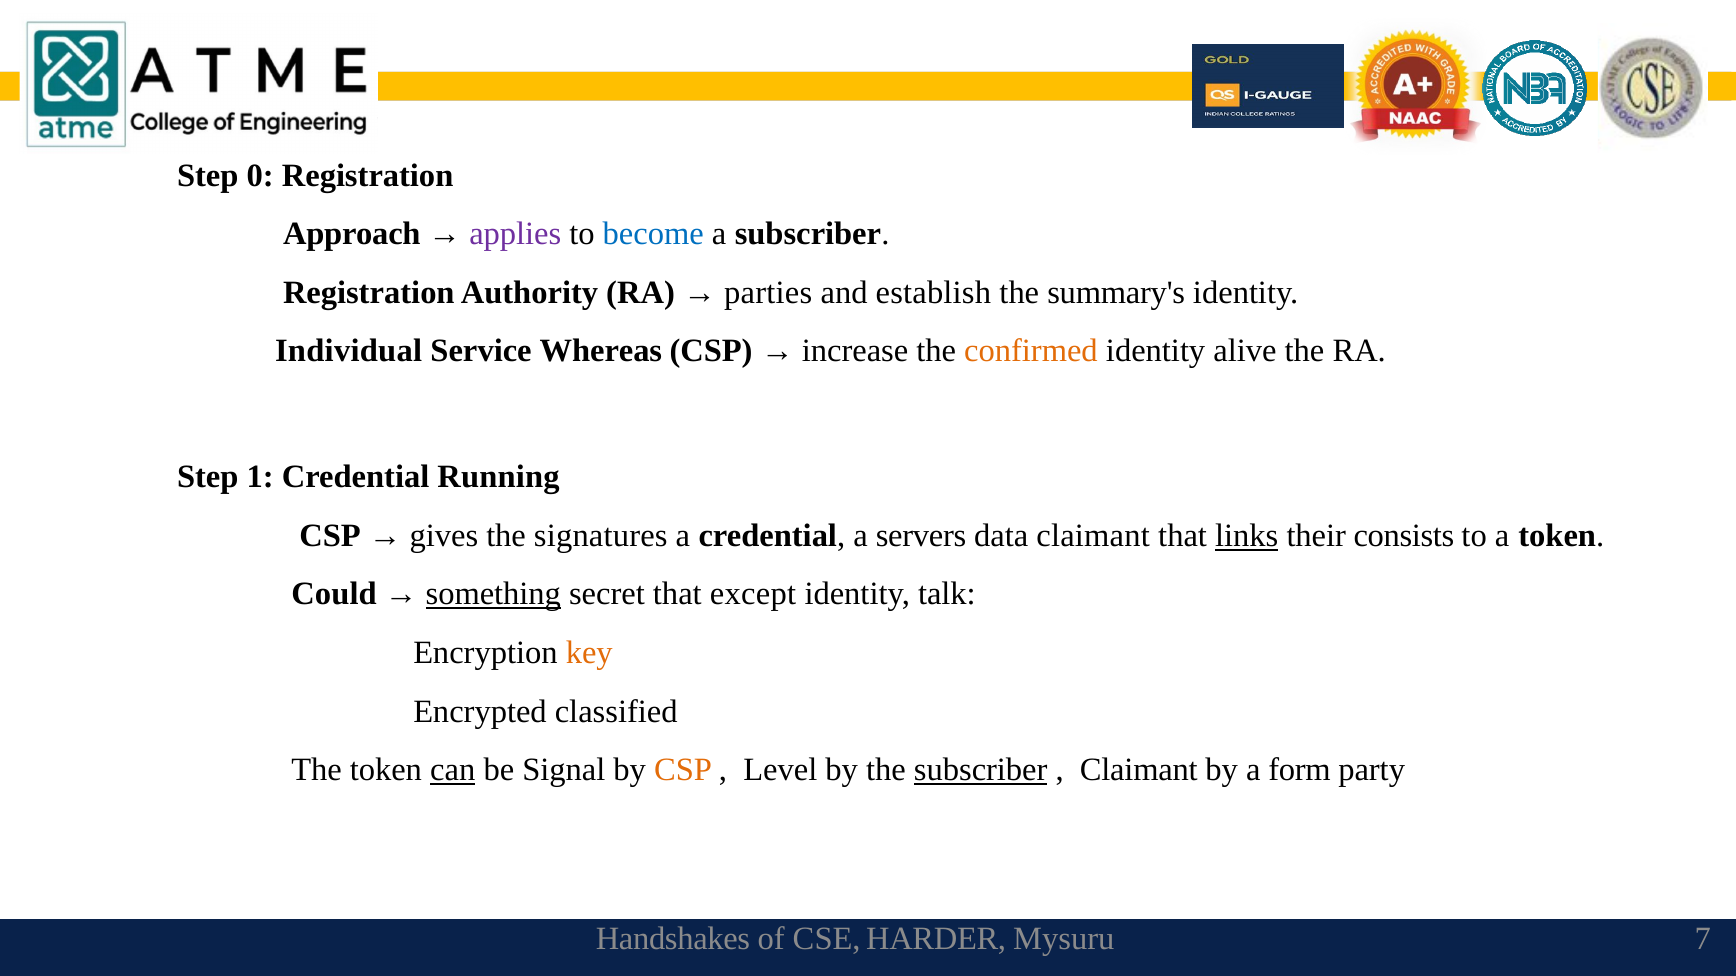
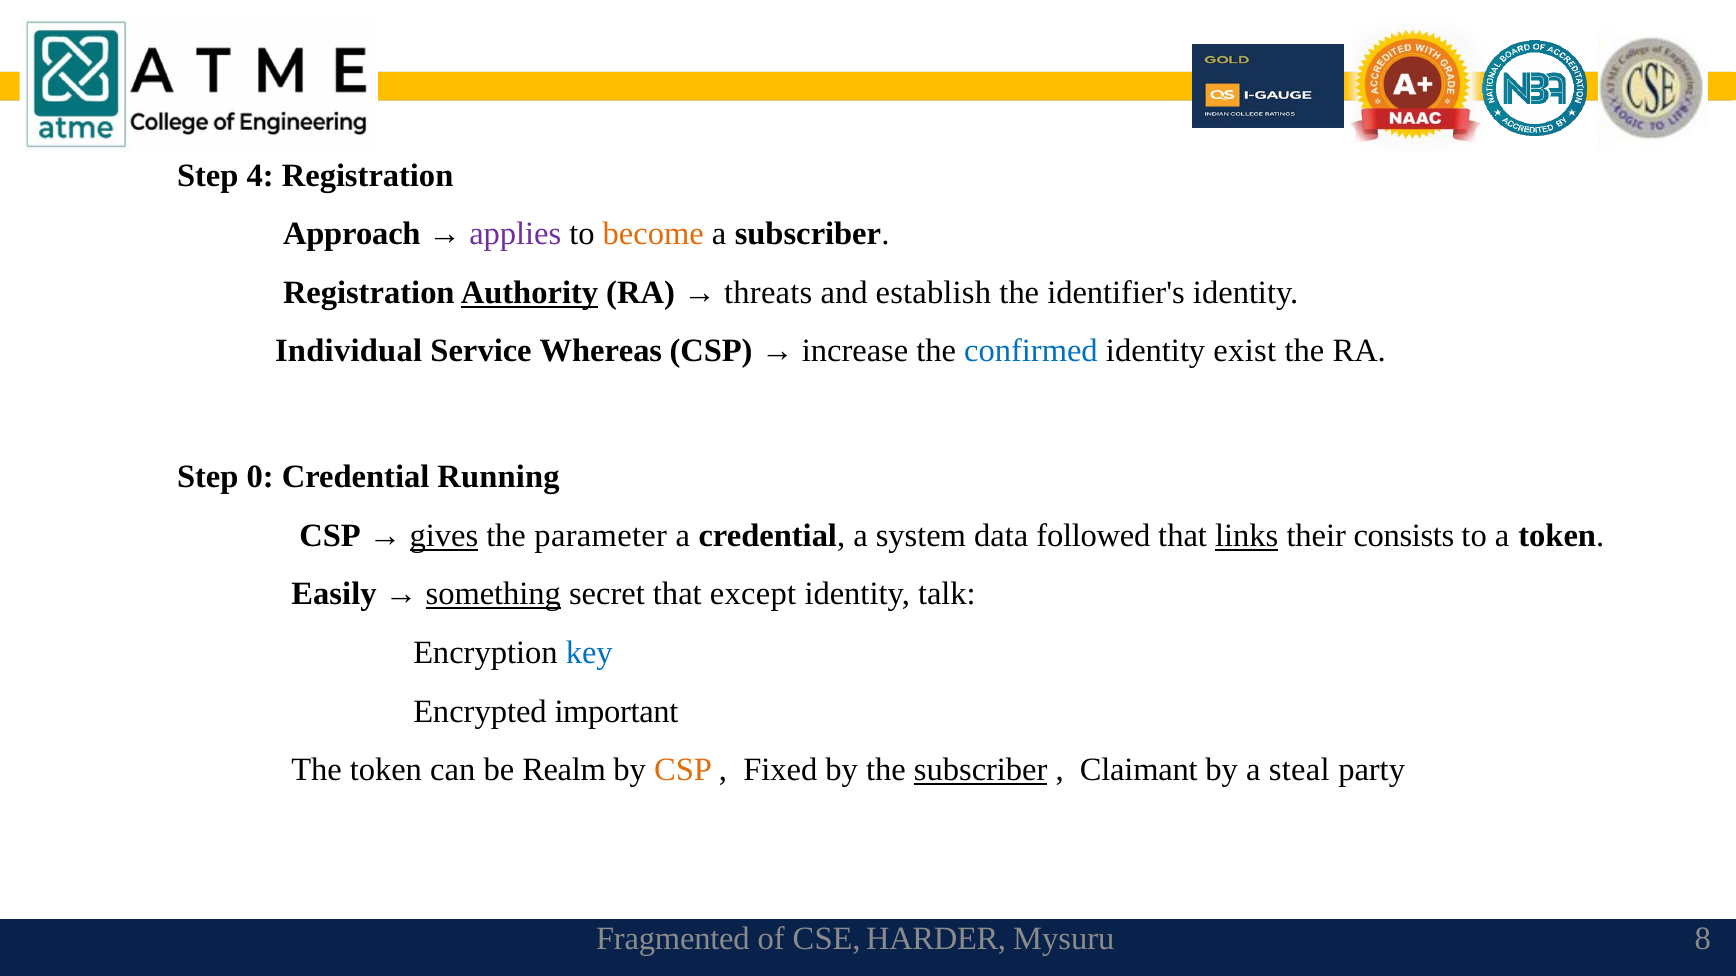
0: 0 -> 4 (260, 176)
become colour: blue -> orange (653, 234)
Authority underline: none -> present (529, 293)
parties: parties -> threats (768, 293)
summary's: summary's -> identifier's (1116, 293)
confirmed colour: orange -> blue (1031, 351)
alive: alive -> exist (1245, 351)
1: 1 -> 0 (260, 477)
gives underline: none -> present (444, 536)
signatures: signatures -> parameter (601, 536)
servers: servers -> system (921, 536)
data claimant: claimant -> followed (1093, 536)
Could: Could -> Easily (334, 595)
key colour: orange -> blue (589, 653)
classified: classified -> important (616, 712)
can underline: present -> none (453, 770)
Signal: Signal -> Realm (564, 770)
Level: Level -> Fixed (780, 770)
form: form -> steal (1299, 770)
Handshakes: Handshakes -> Fragmented (673, 939)
7: 7 -> 8 (1703, 940)
